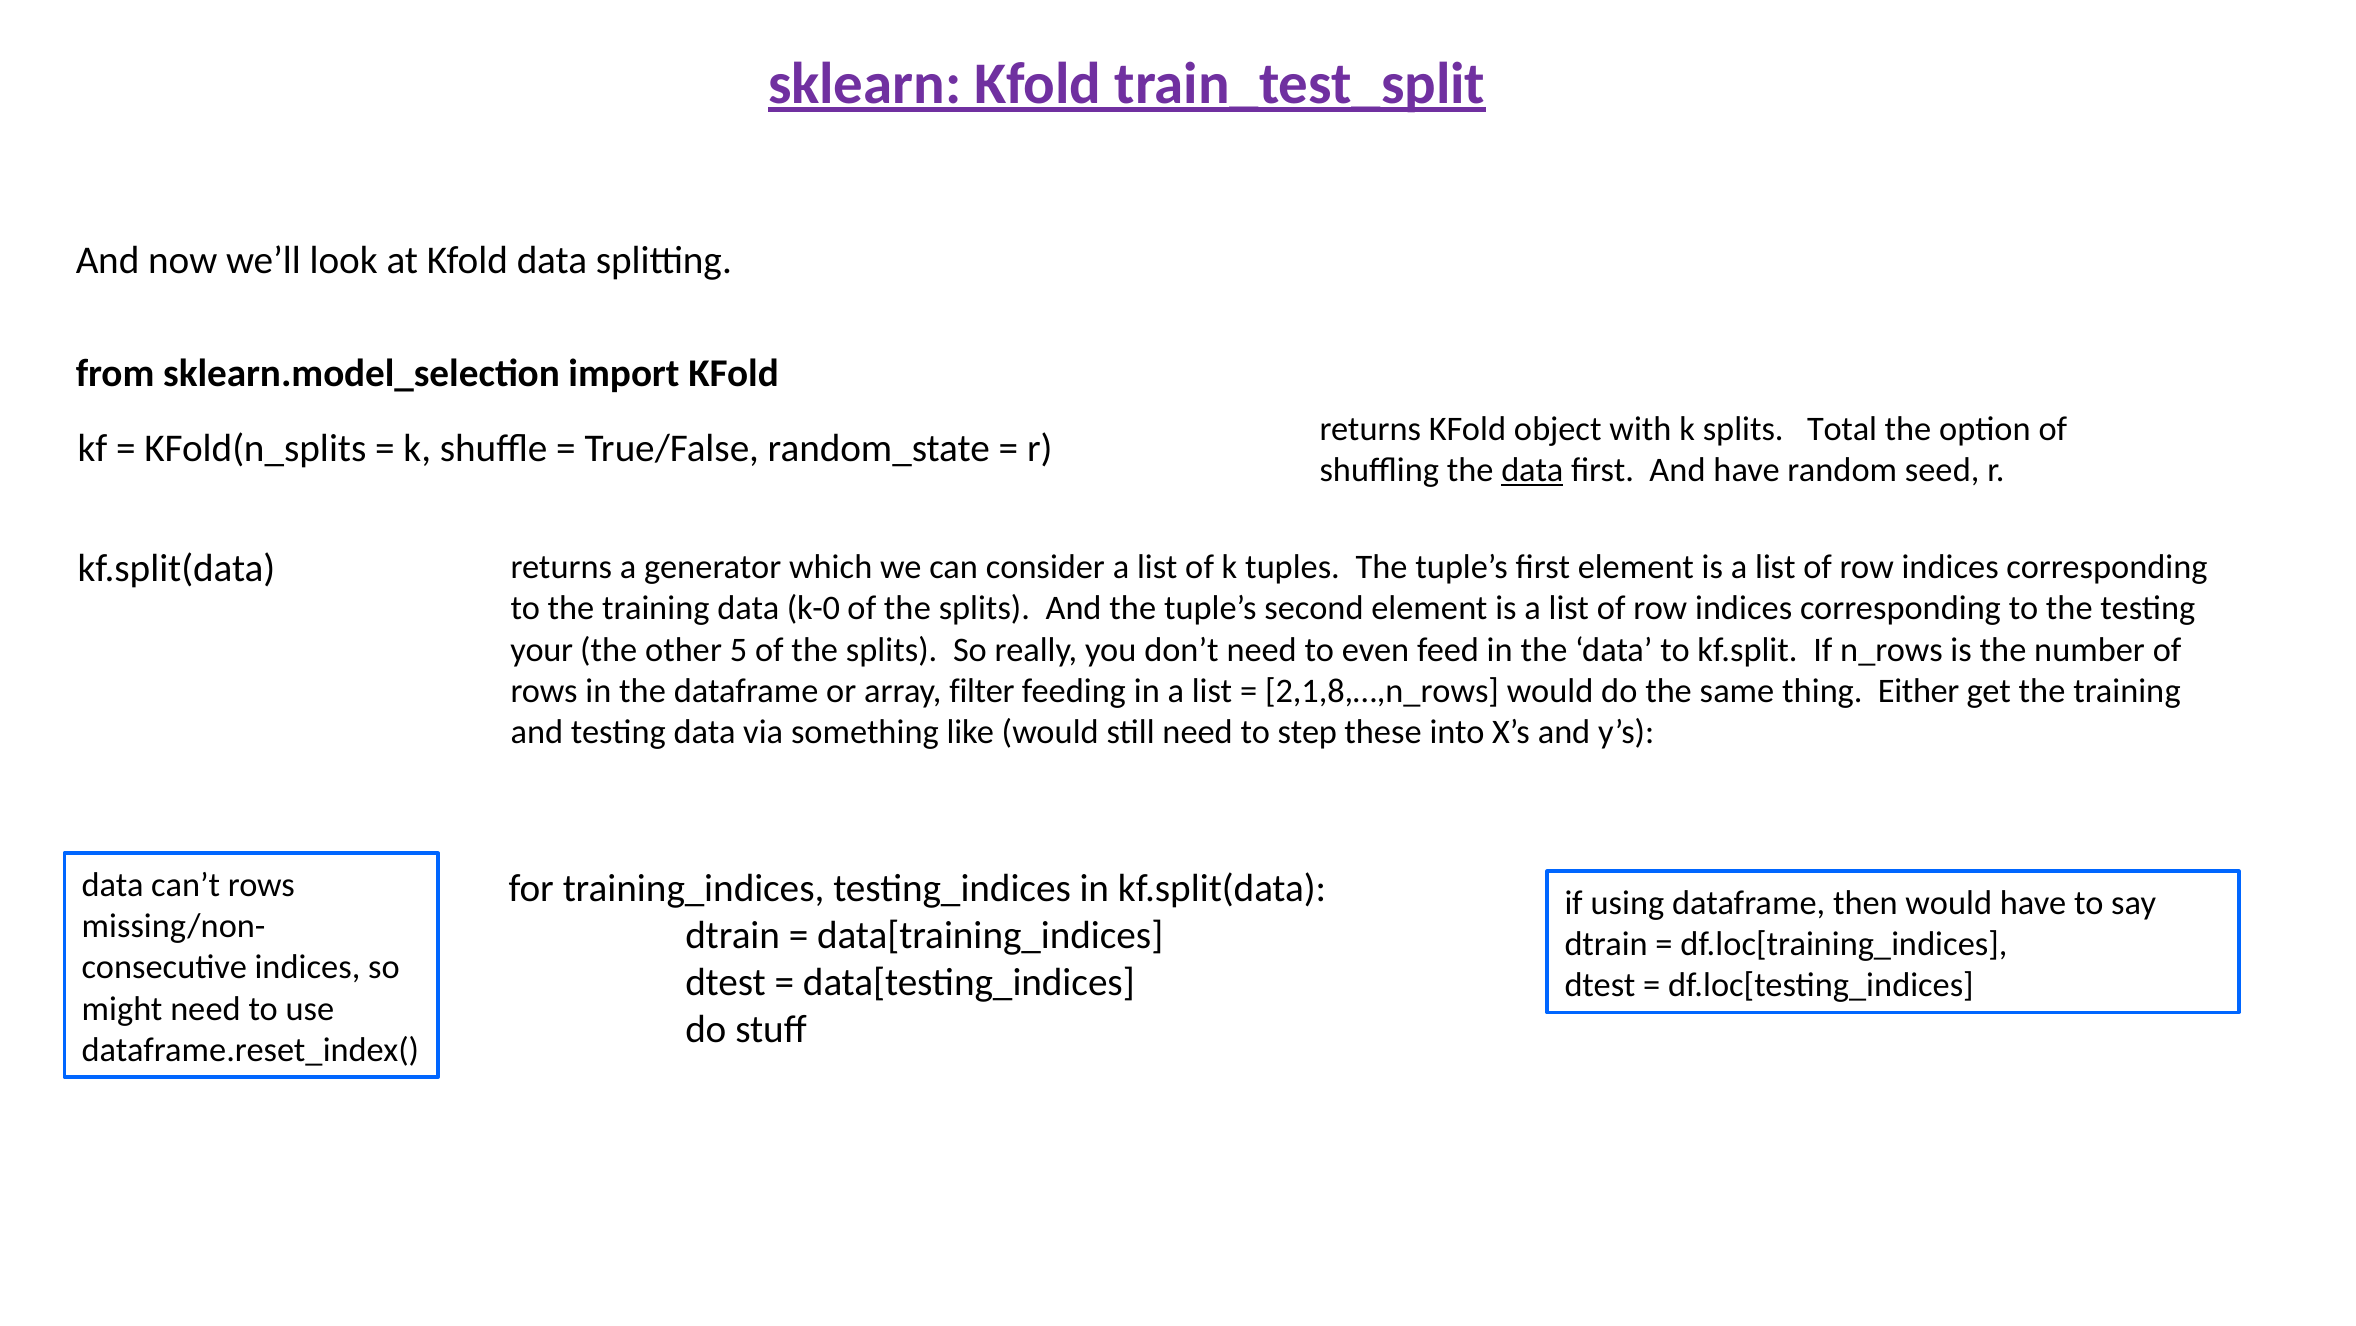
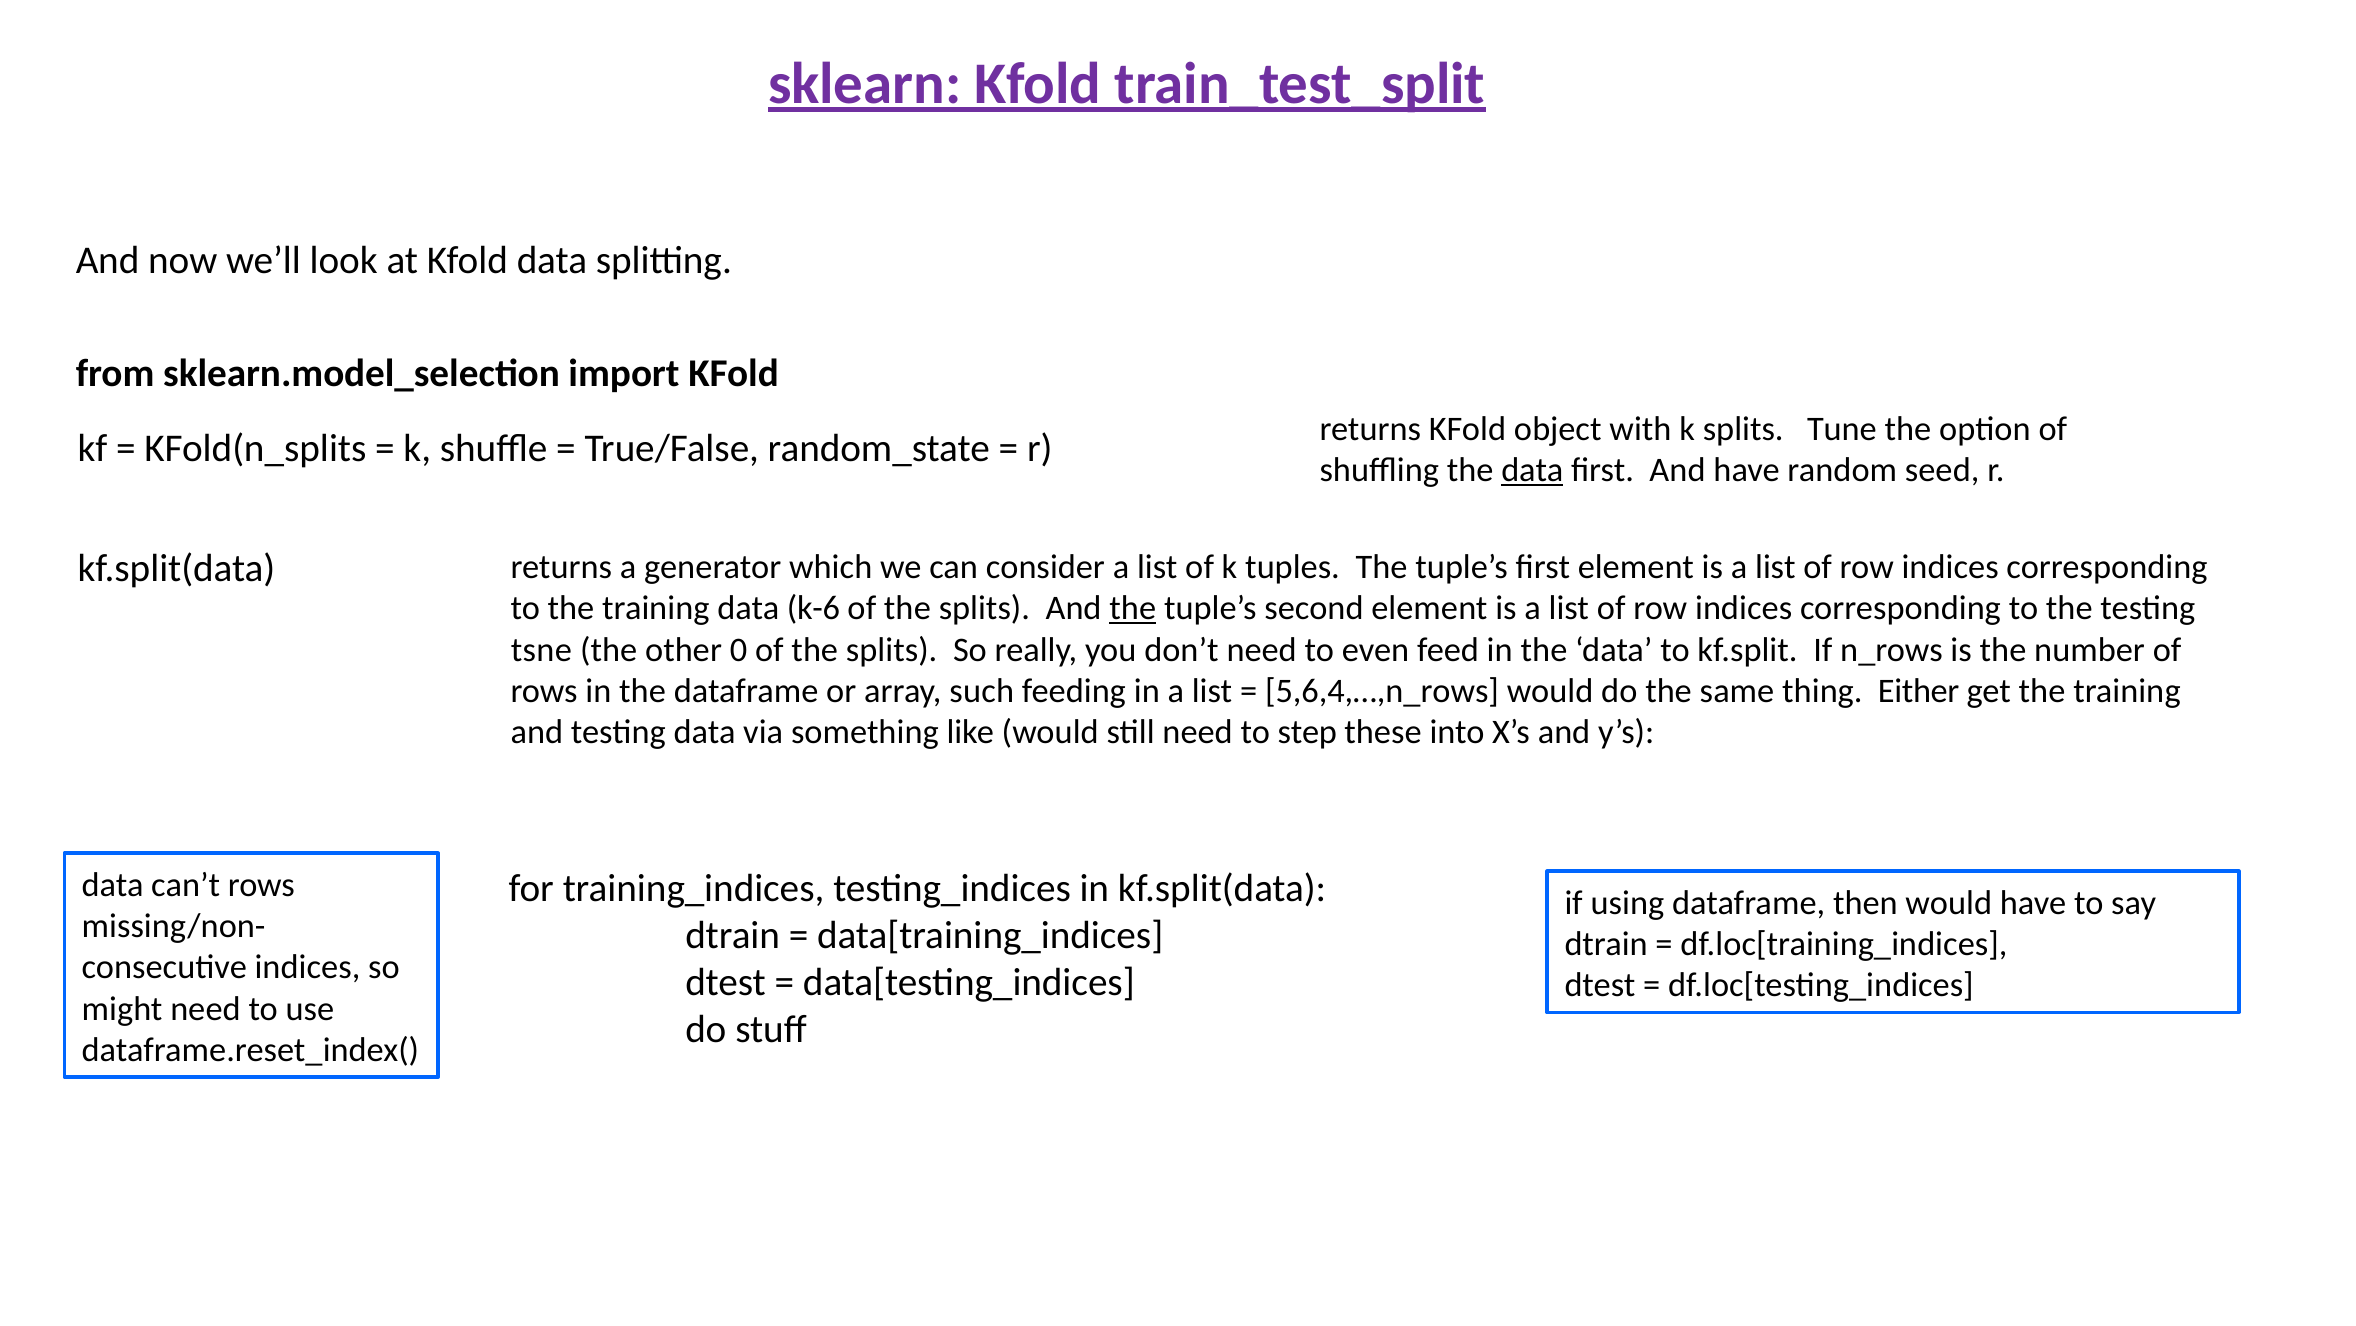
Total: Total -> Tune (1842, 429)
k-0: k-0 -> k-6 (813, 608)
the underline: none -> present (1133, 608)
your: your -> tsne (541, 649)
5: 5 -> 0 (738, 649)
filter: filter -> such (982, 691)
2,1,8,…,n_rows: 2,1,8,…,n_rows -> 5,6,4,…,n_rows (1382, 691)
